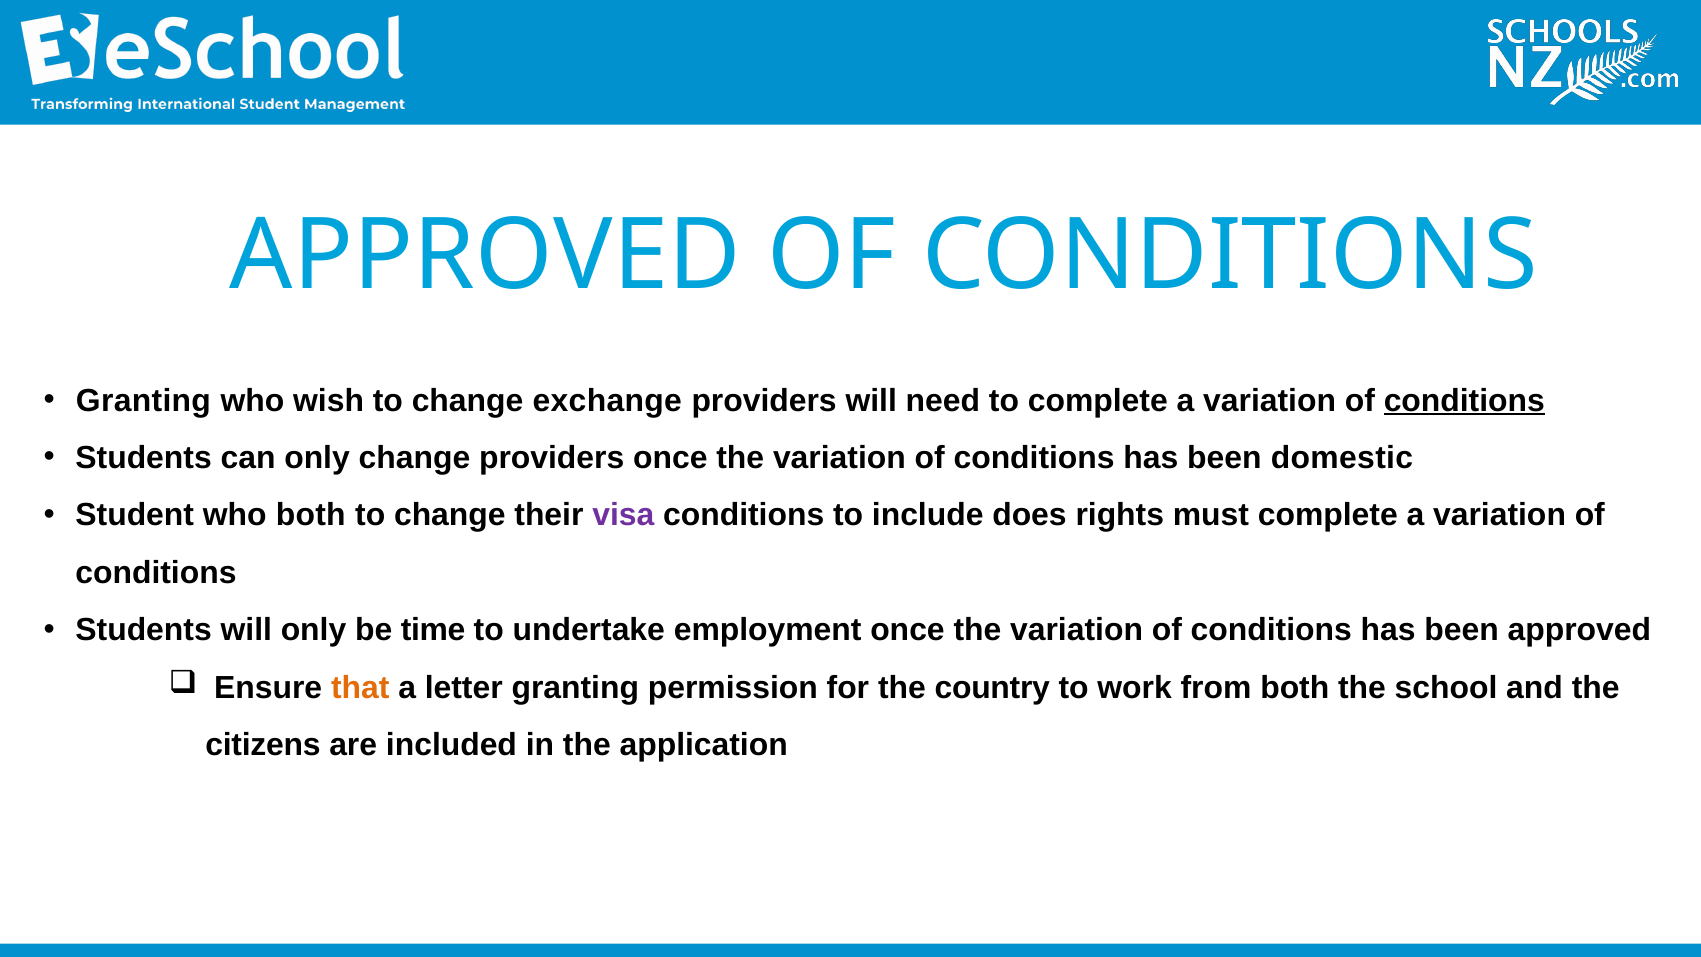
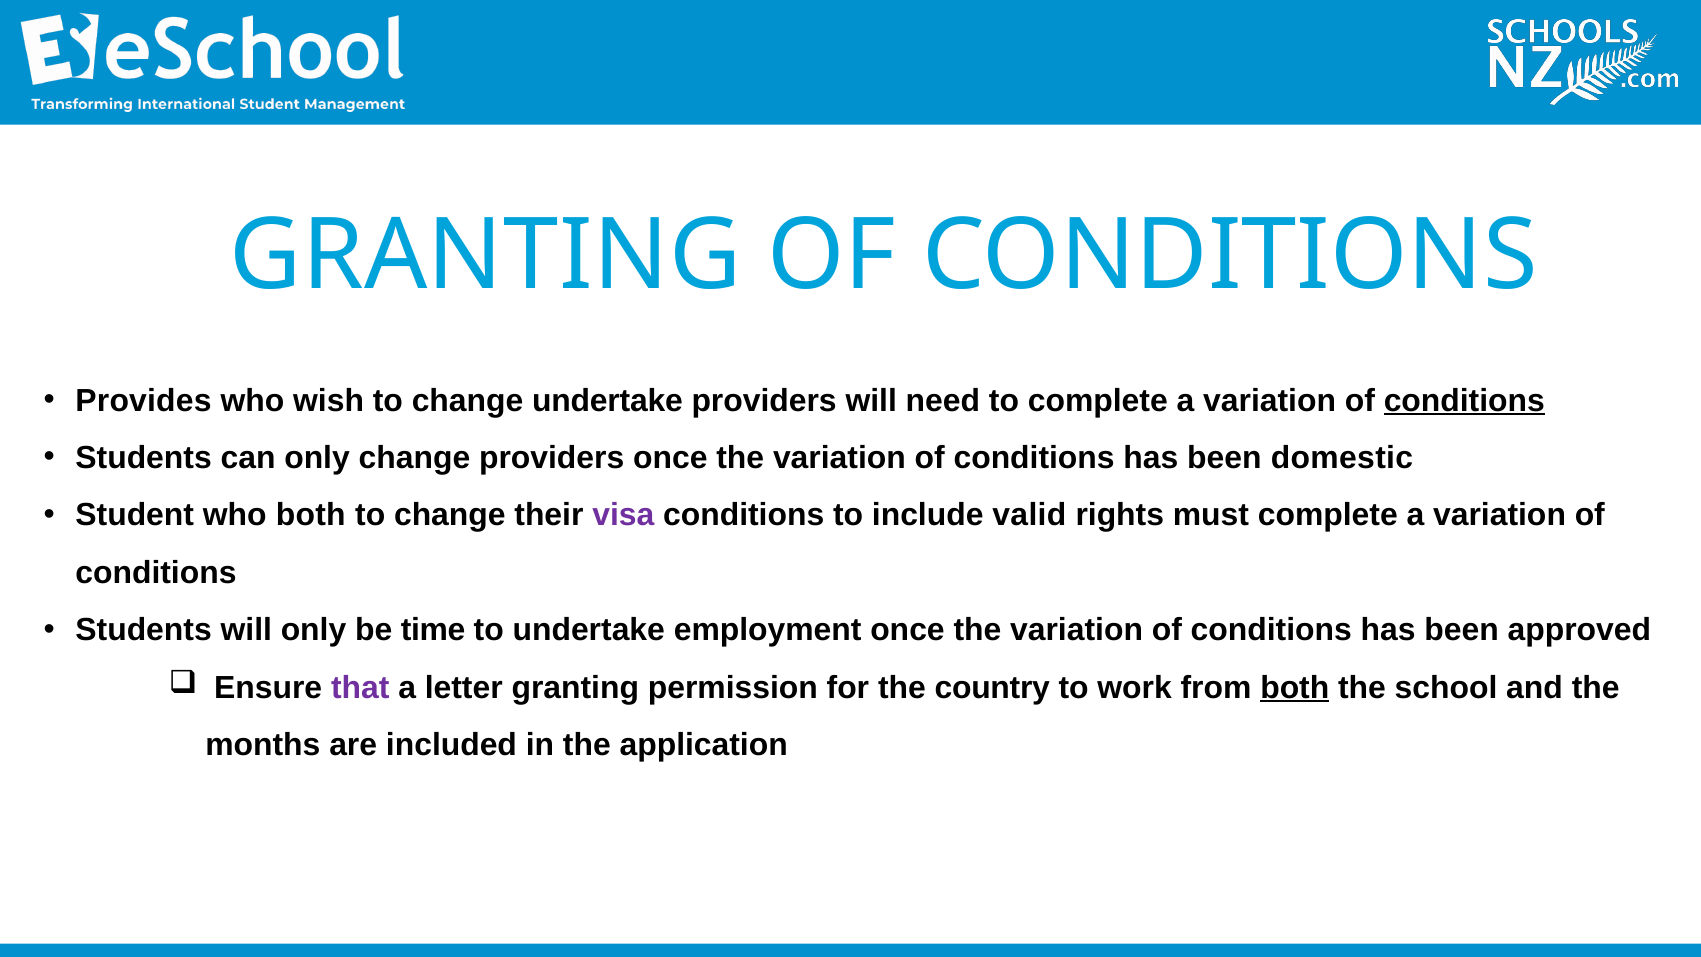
APPROVED: APPROVED -> GRANTING (485, 256)
Granting: Granting -> Provides (144, 401)
change exchange: exchange -> undertake (608, 401)
does: does -> valid (1029, 515)
that colour: orange -> purple (360, 688)
both underline: none -> present (1295, 688)
citizens: citizens -> months (263, 745)
